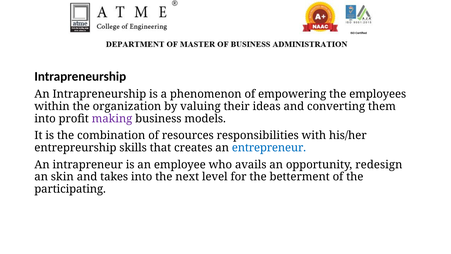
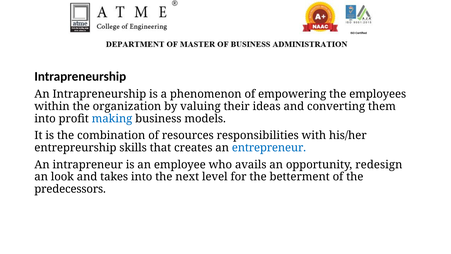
making colour: purple -> blue (112, 118)
skin: skin -> look (62, 177)
participating: participating -> predecessors (70, 189)
